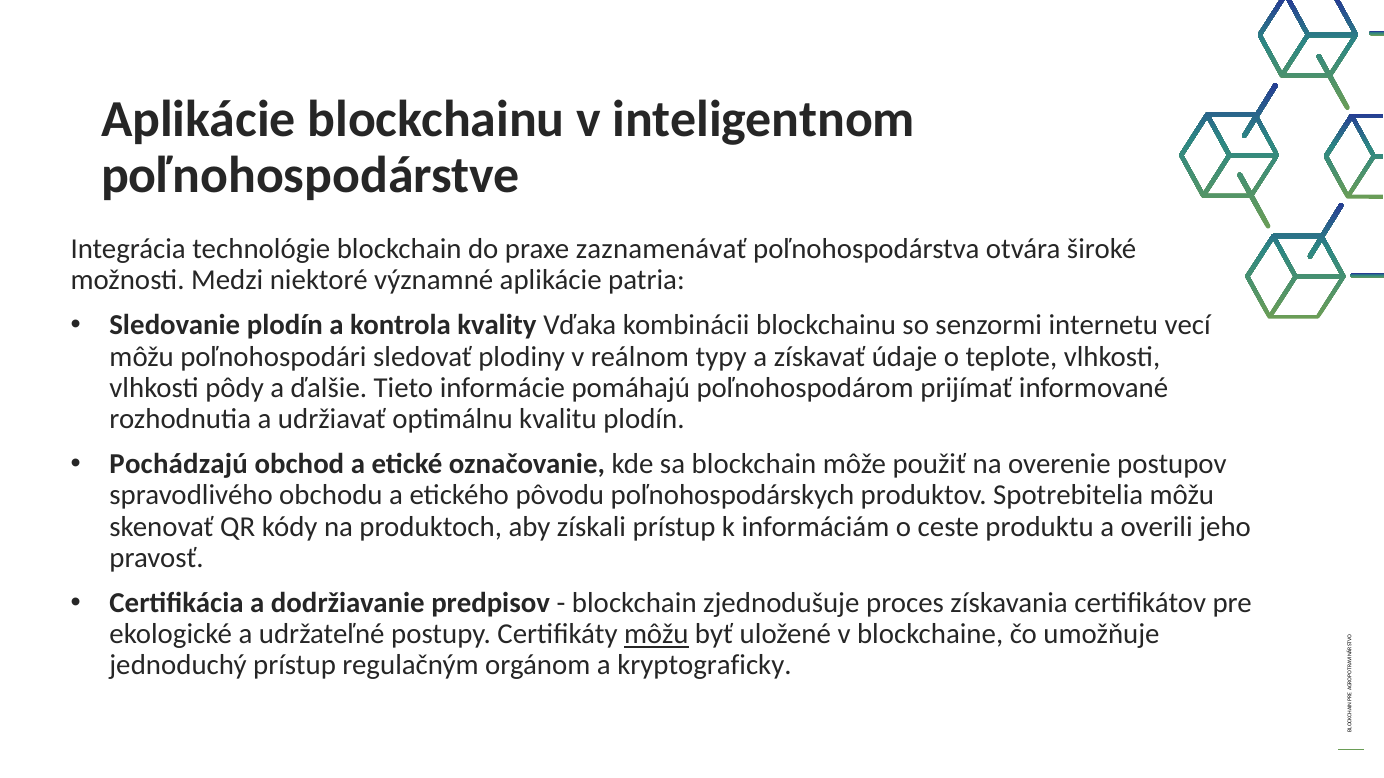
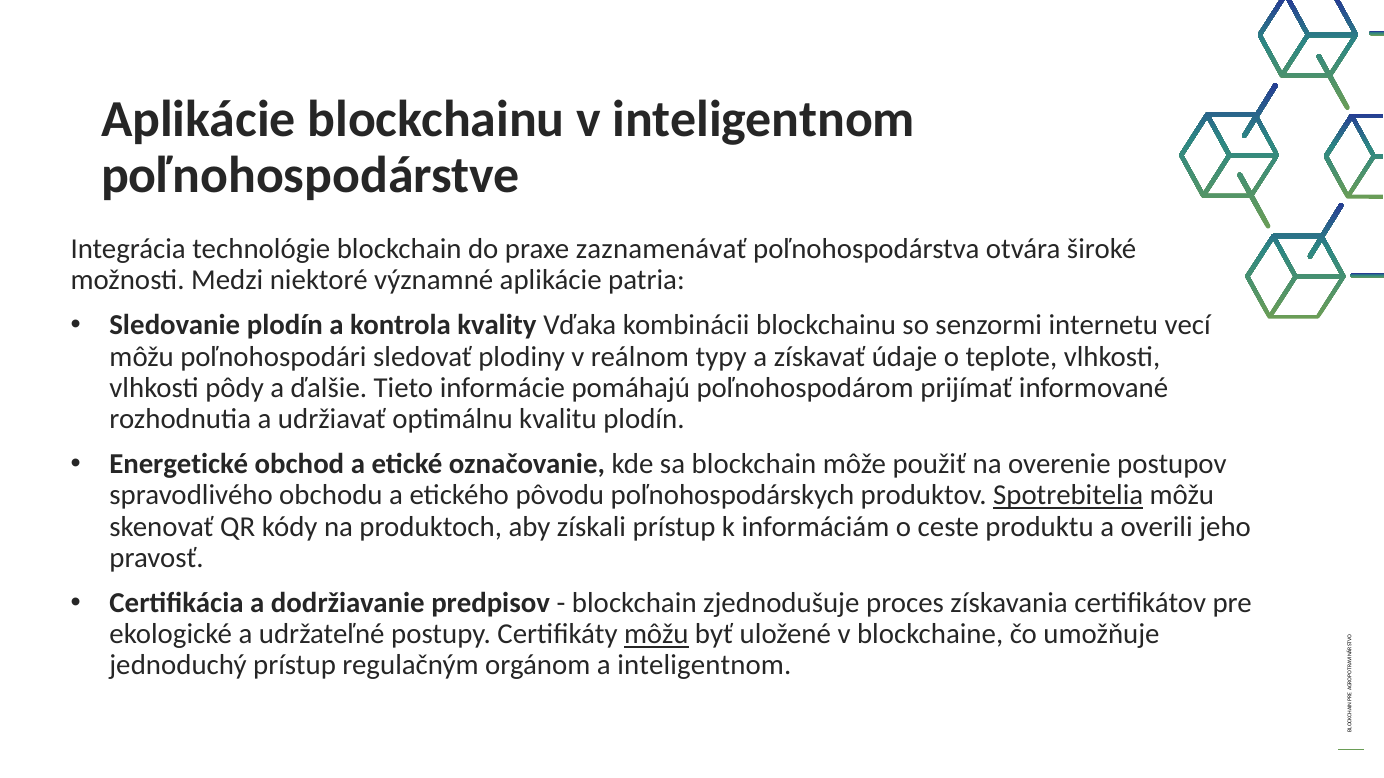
Pochádzajú: Pochádzajú -> Energetické (179, 465)
Spotrebitelia underline: none -> present (1068, 496)
a kryptograficky: kryptograficky -> inteligentnom (704, 666)
